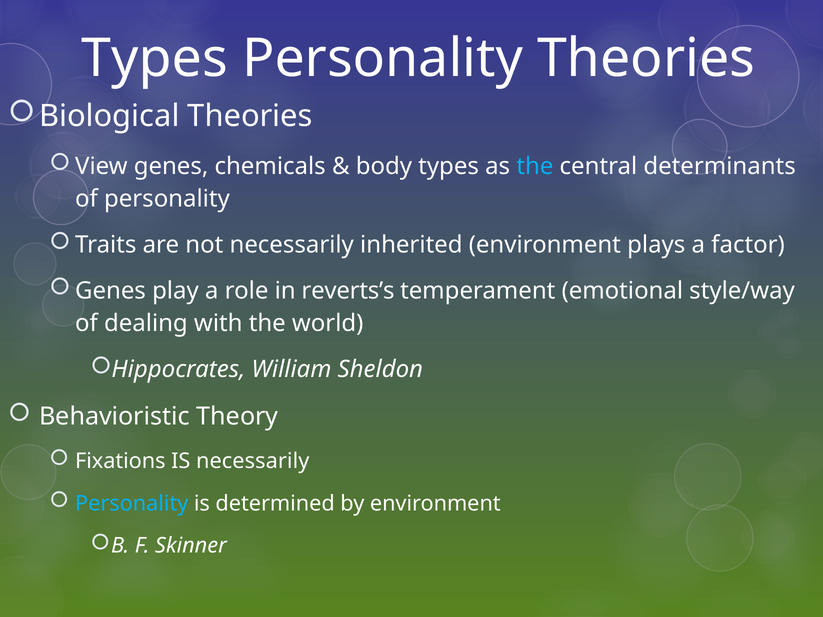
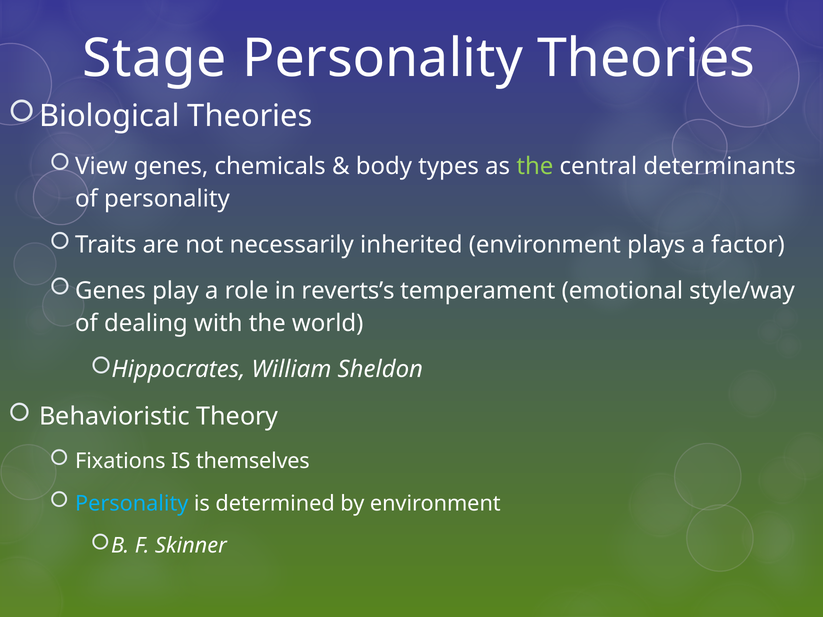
Types: Types -> Stage (154, 58)
the colour: light blue -> light green (535, 166)
IS necessarily: necessarily -> themselves (253, 461)
